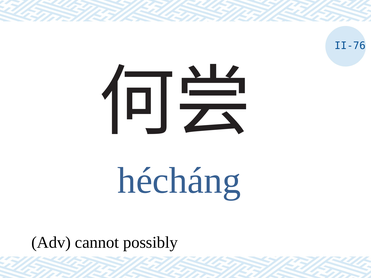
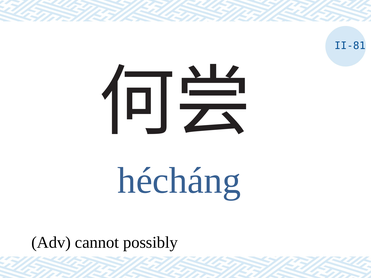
II-76: II-76 -> II-81 (350, 46)
